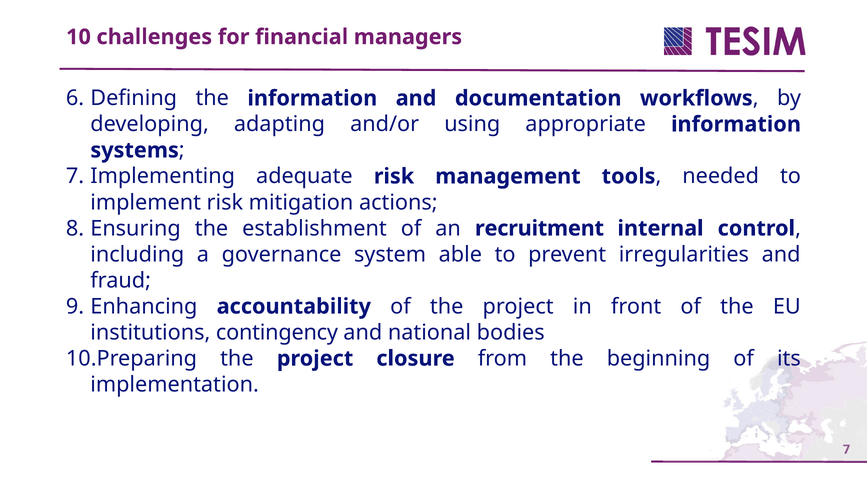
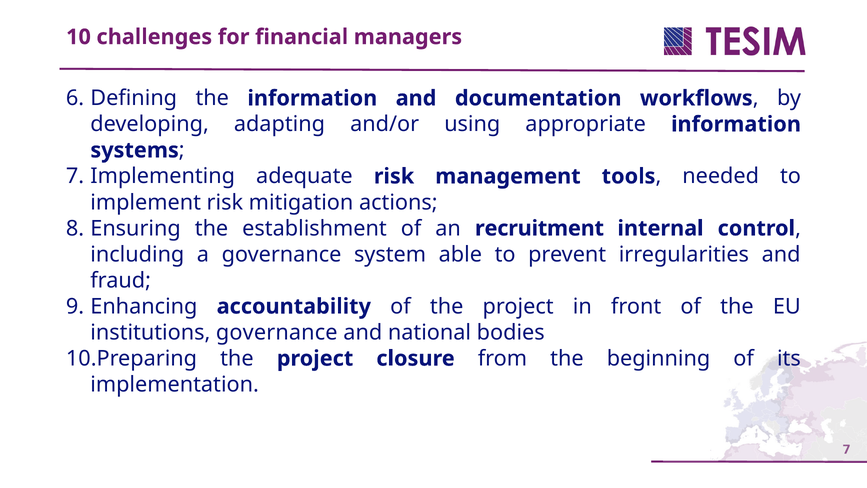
institutions contingency: contingency -> governance (277, 332)
